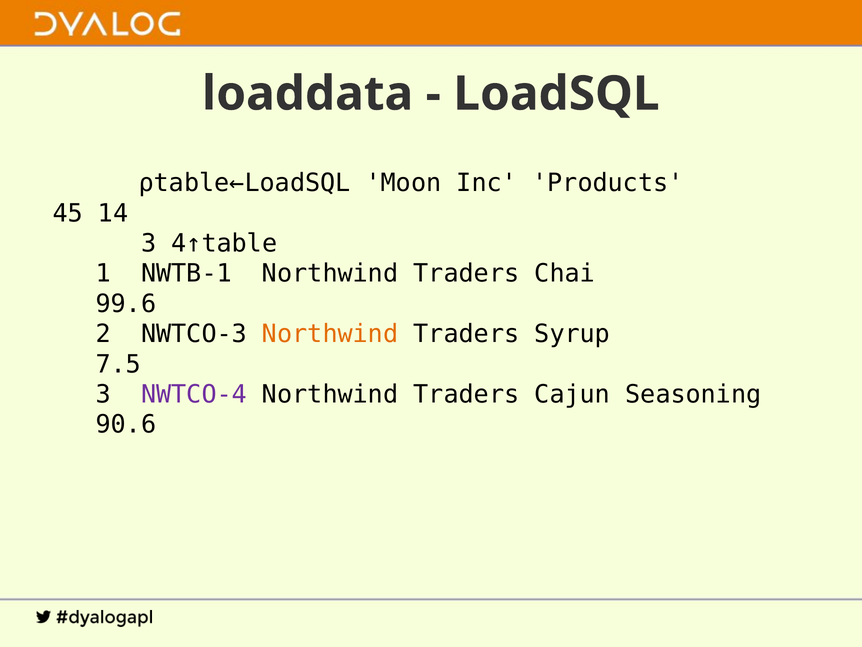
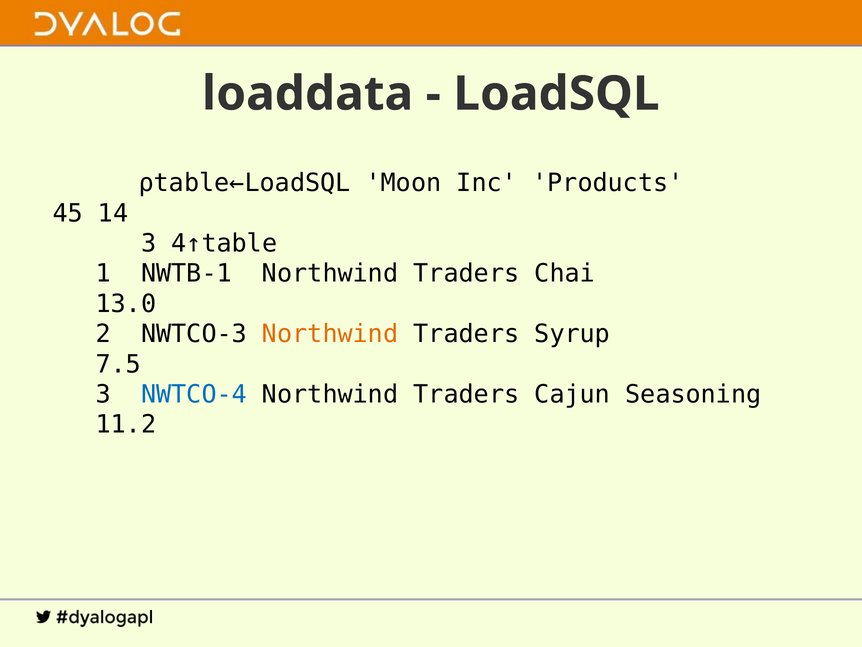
99.6: 99.6 -> 13.0 (126, 304)
NWTCO-4 colour: purple -> blue (194, 394)
90.6: 90.6 -> 11.2 (126, 424)
